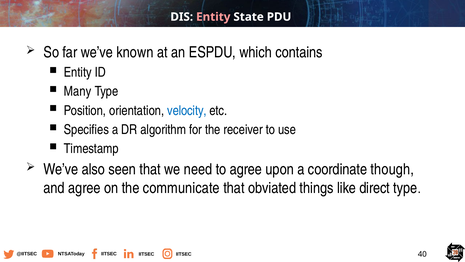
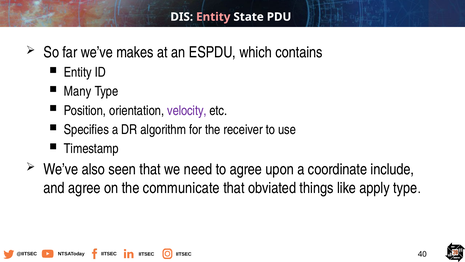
known: known -> makes (135, 52)
velocity colour: blue -> purple (187, 110)
though: though -> include (392, 169)
direct: direct -> apply (375, 188)
